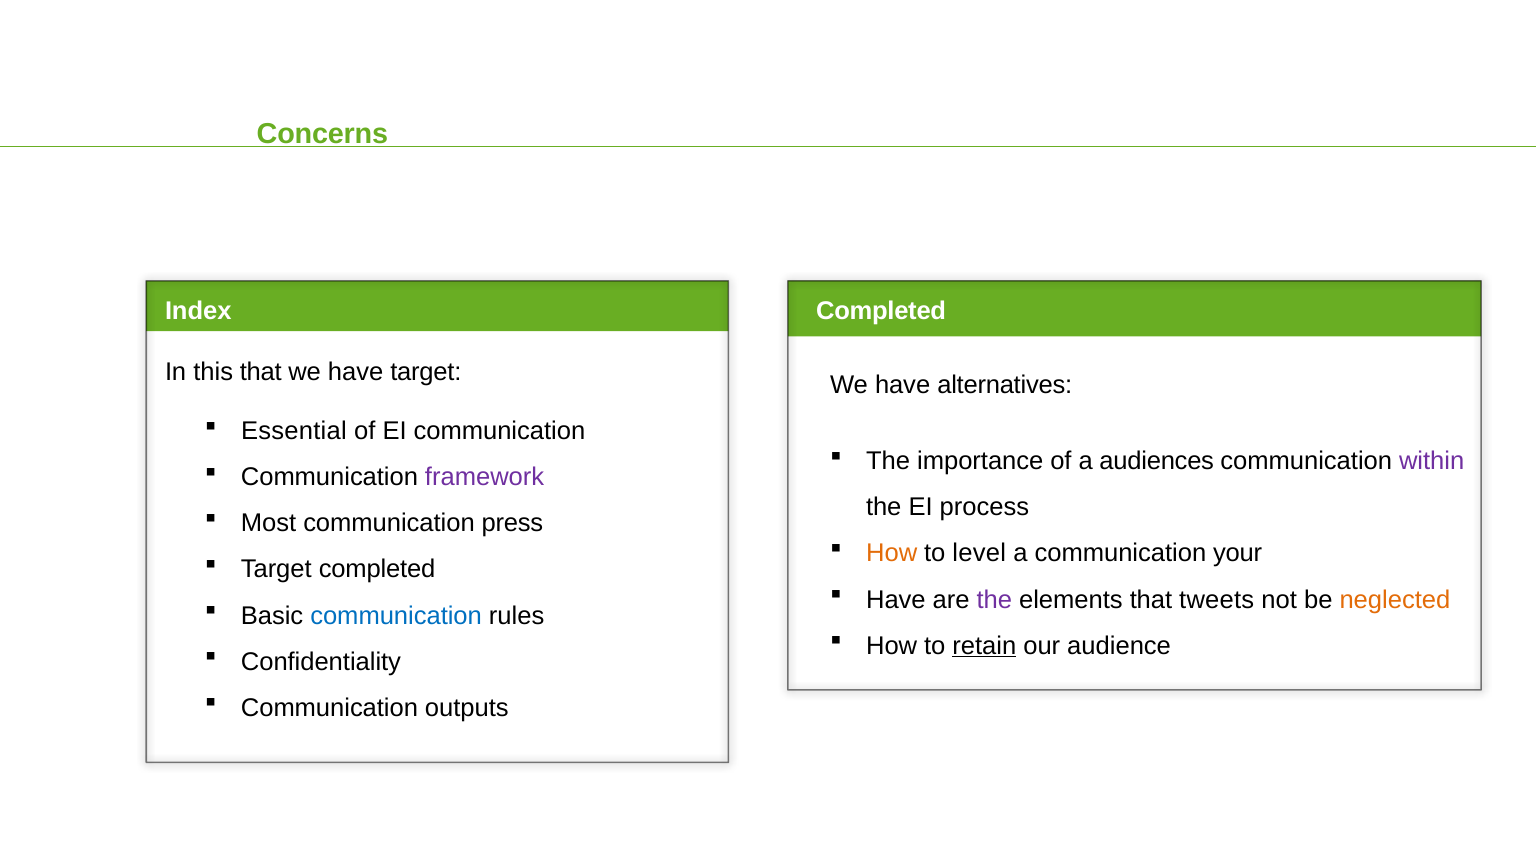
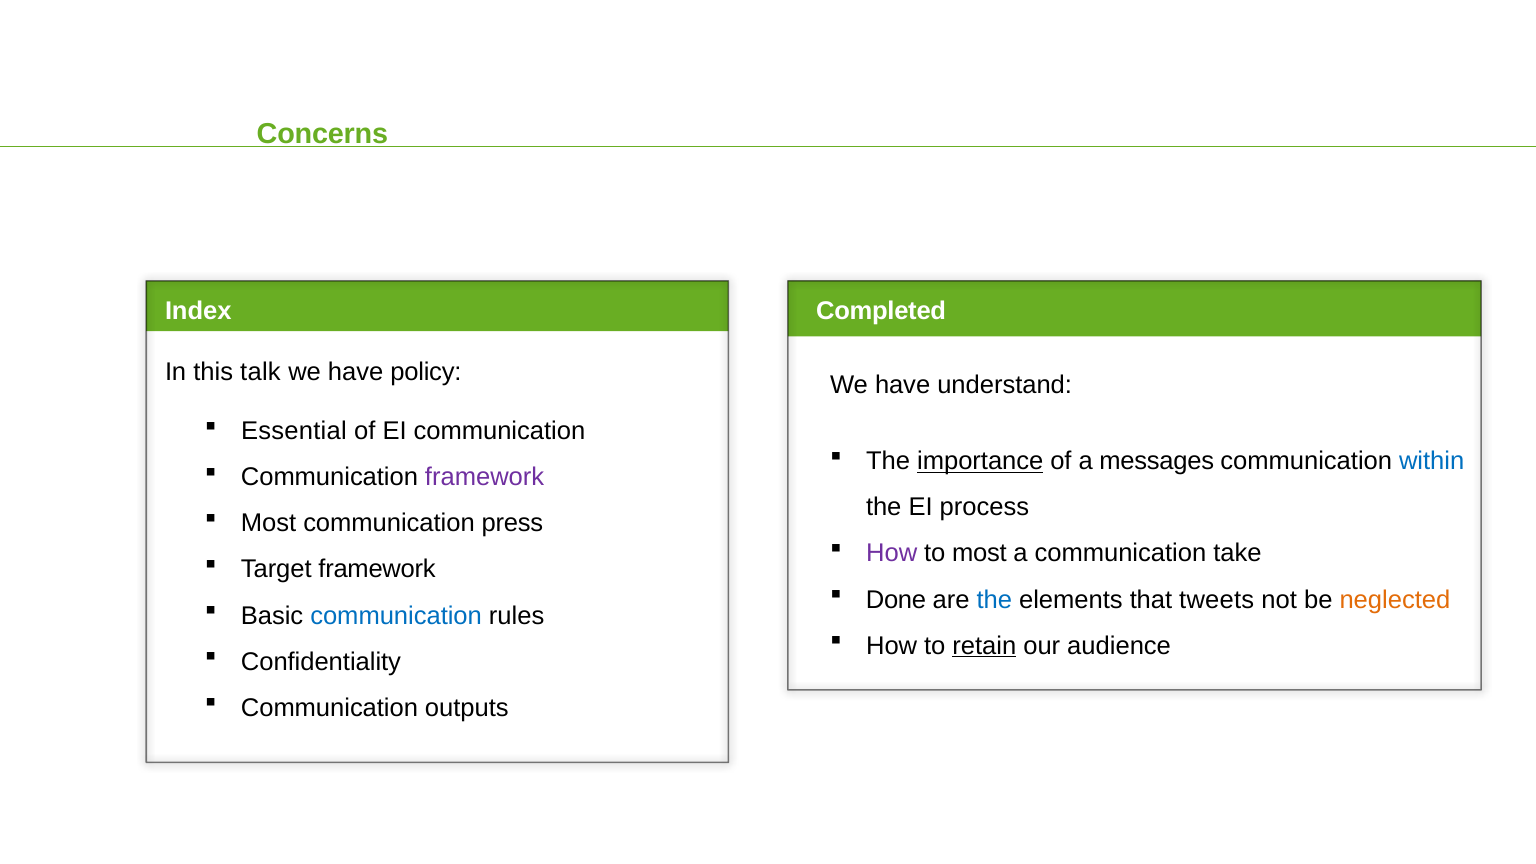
this that: that -> talk (260, 372)
have target: target -> policy (426, 372)
alternatives: alternatives -> understand (1005, 385)
importance underline: none -> present (980, 461)
audiences: audiences -> messages (1157, 461)
within colour: purple -> blue (1432, 461)
How colour: orange -> purple (892, 554)
to level: level -> most (979, 554)
your: your -> take (1237, 554)
Target completed: completed -> framework (377, 570)
Have: Have -> Done (896, 600)
the colour: purple -> blue (994, 600)
